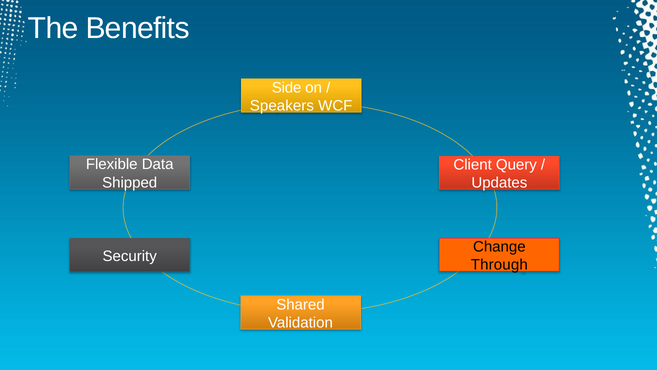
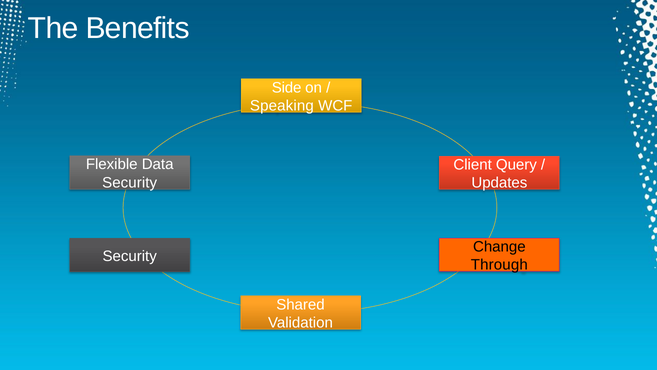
Speakers: Speakers -> Speaking (282, 106)
Shipped: Shipped -> Security (130, 182)
